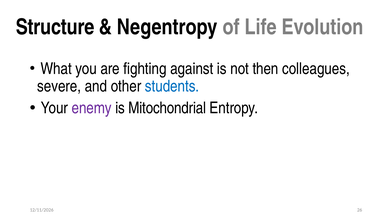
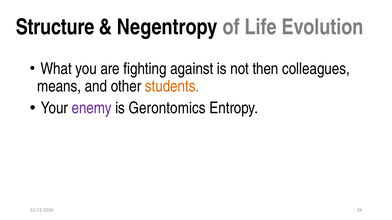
severe: severe -> means (59, 87)
students colour: blue -> orange (172, 87)
Mitochondrial: Mitochondrial -> Gerontomics (167, 108)
